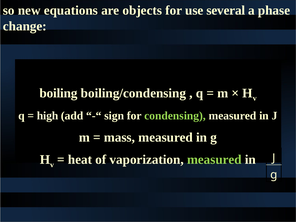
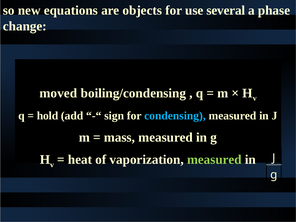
boiling: boiling -> moved (58, 93)
high: high -> hold (48, 116)
condensing colour: light green -> light blue (175, 116)
